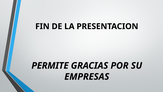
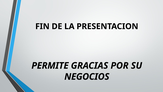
EMPRESAS: EMPRESAS -> NEGOCIOS (87, 76)
